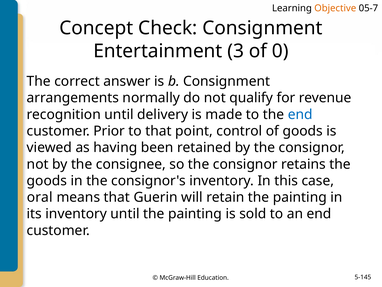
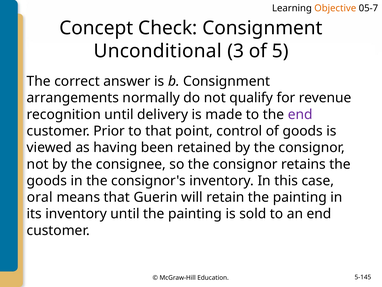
Entertainment: Entertainment -> Unconditional (158, 51)
0: 0 -> 5 (280, 51)
end colour: blue -> purple (300, 114)
